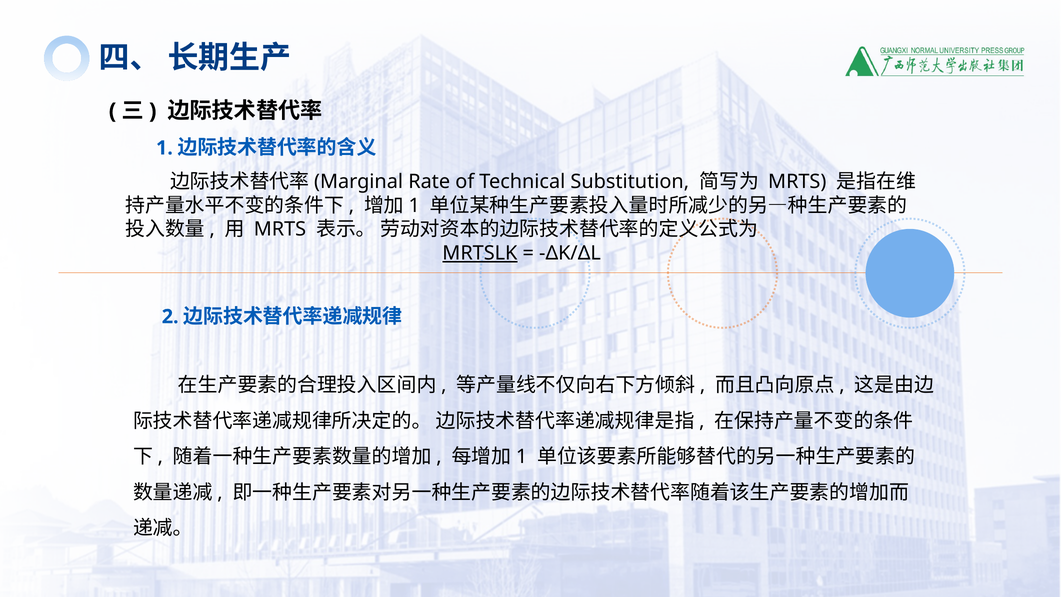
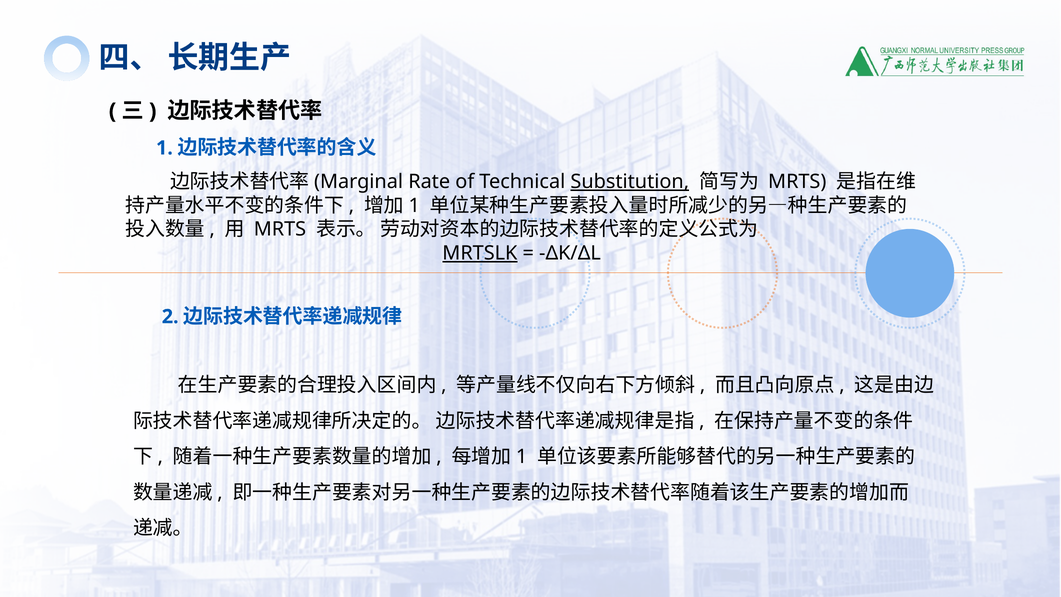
Substitution underline: none -> present (630, 182)
